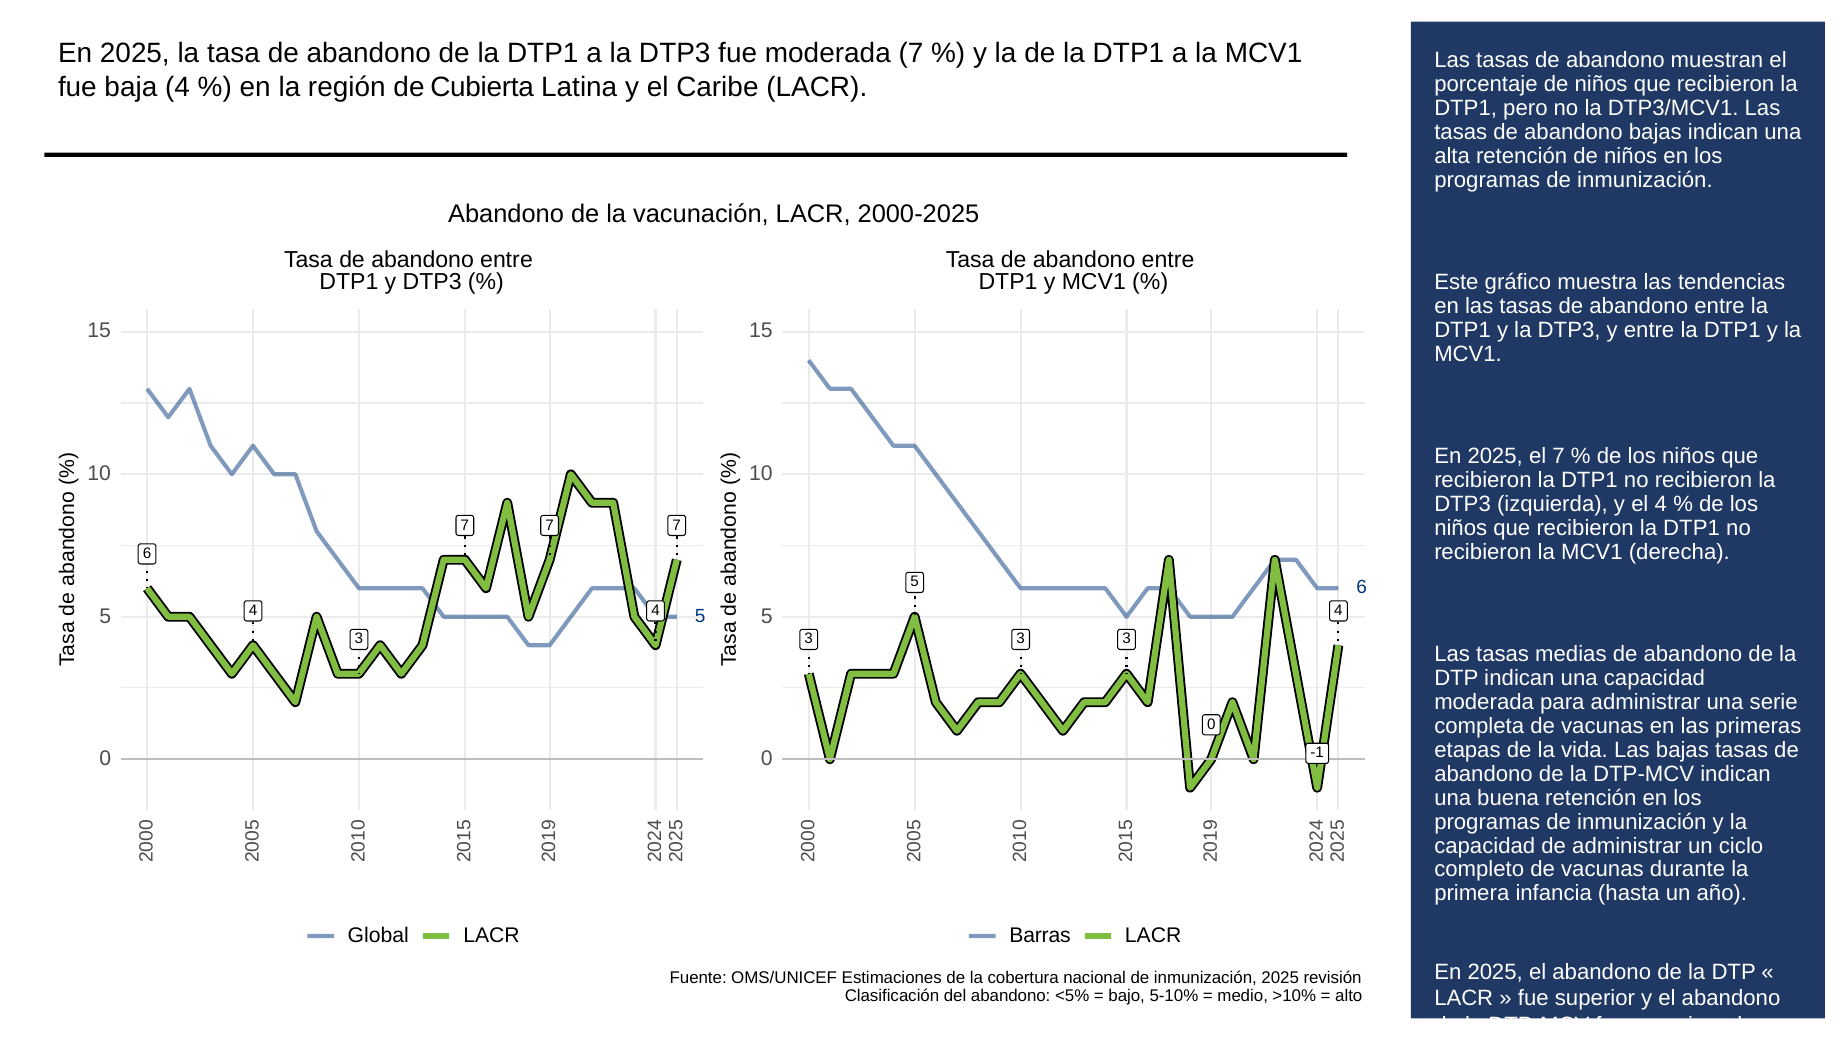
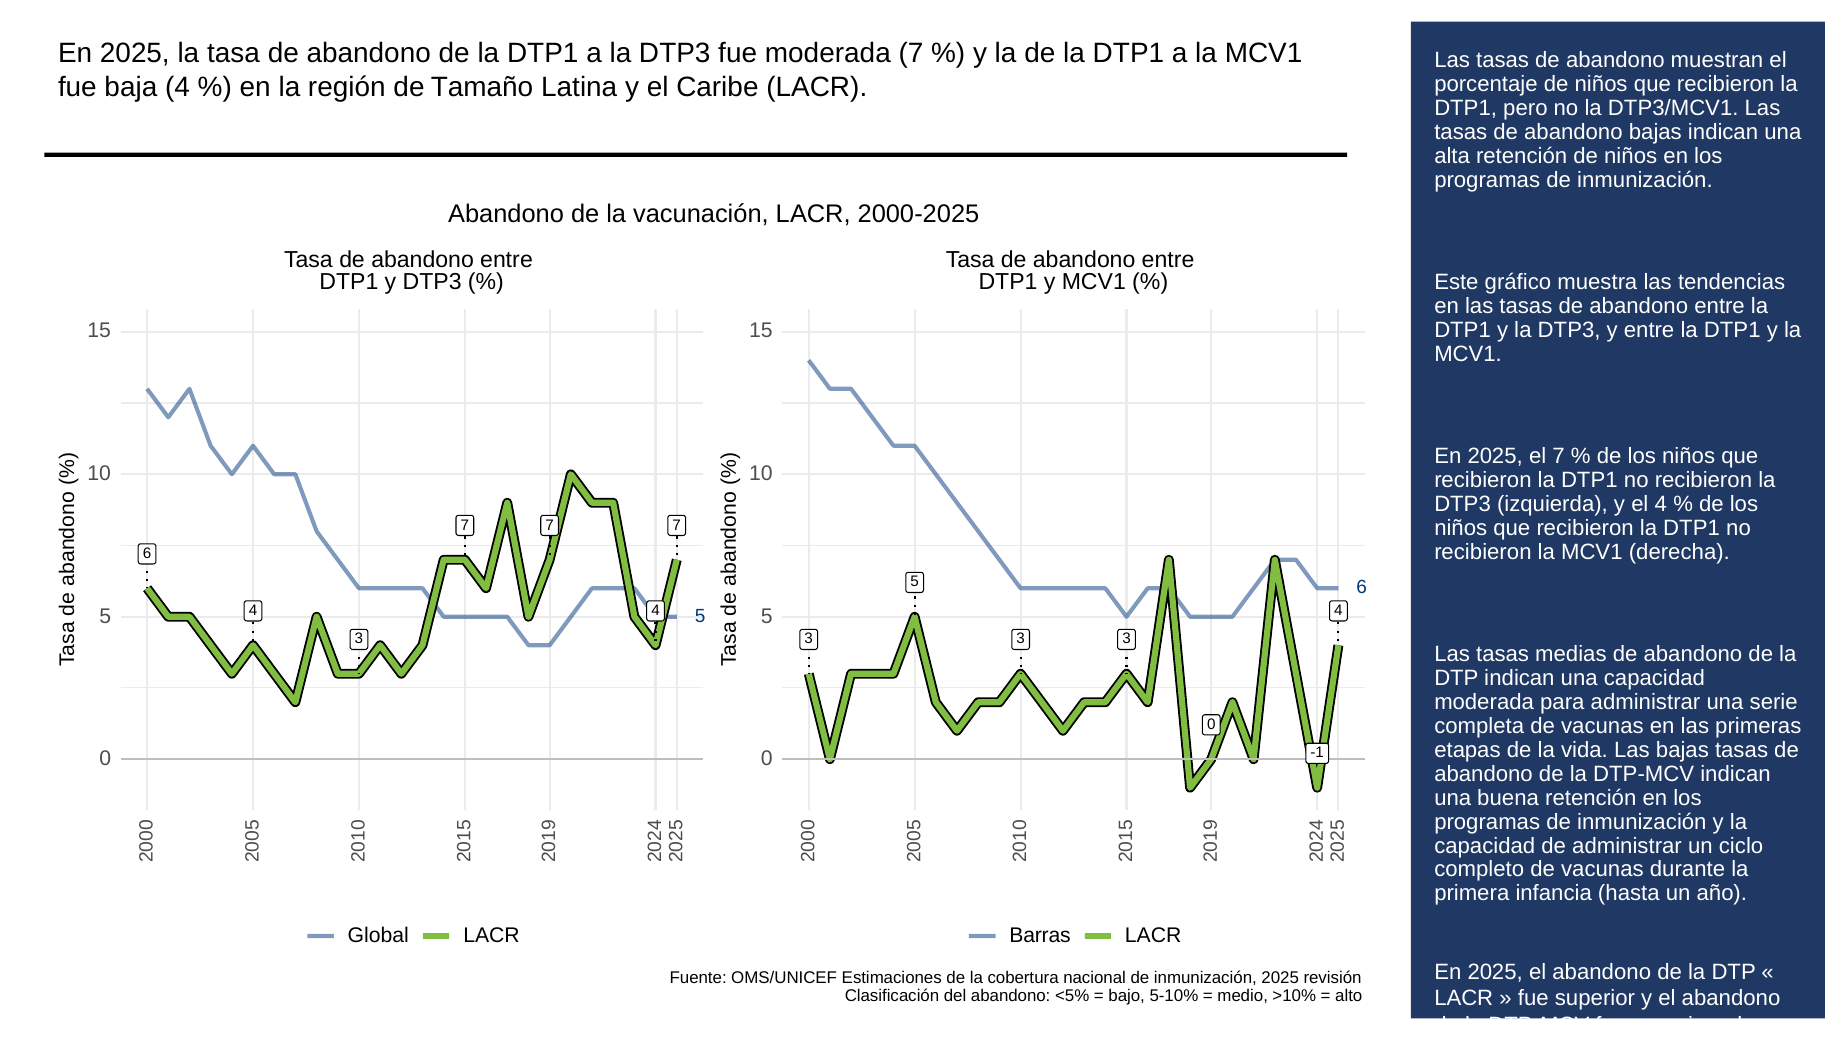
Cubierta: Cubierta -> Tamaño (482, 87)
